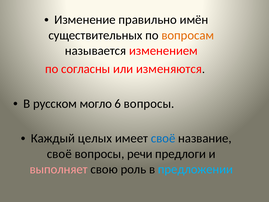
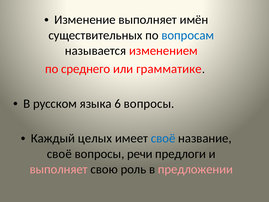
Изменение правильно: правильно -> выполняет (148, 20)
вопросам colour: orange -> blue (188, 35)
согласны: согласны -> среднего (86, 69)
изменяются: изменяются -> грамматике (169, 69)
могло: могло -> языка (96, 104)
предложении colour: light blue -> pink (195, 169)
